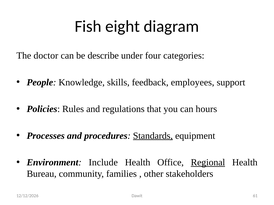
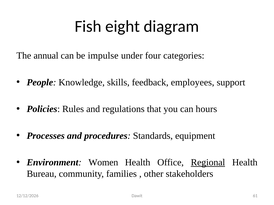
doctor: doctor -> annual (46, 56)
describe: describe -> impulse (103, 56)
Standards underline: present -> none (153, 136)
Include: Include -> Women (103, 163)
